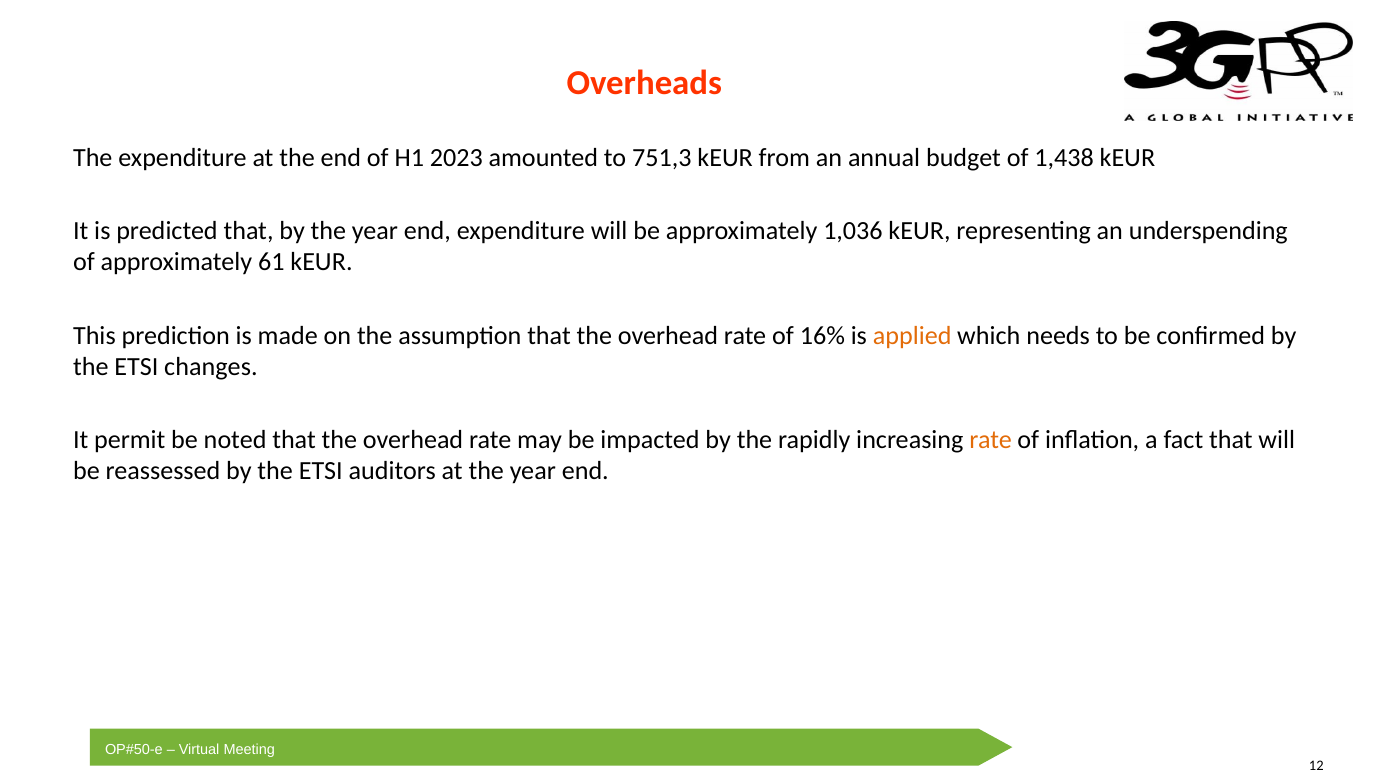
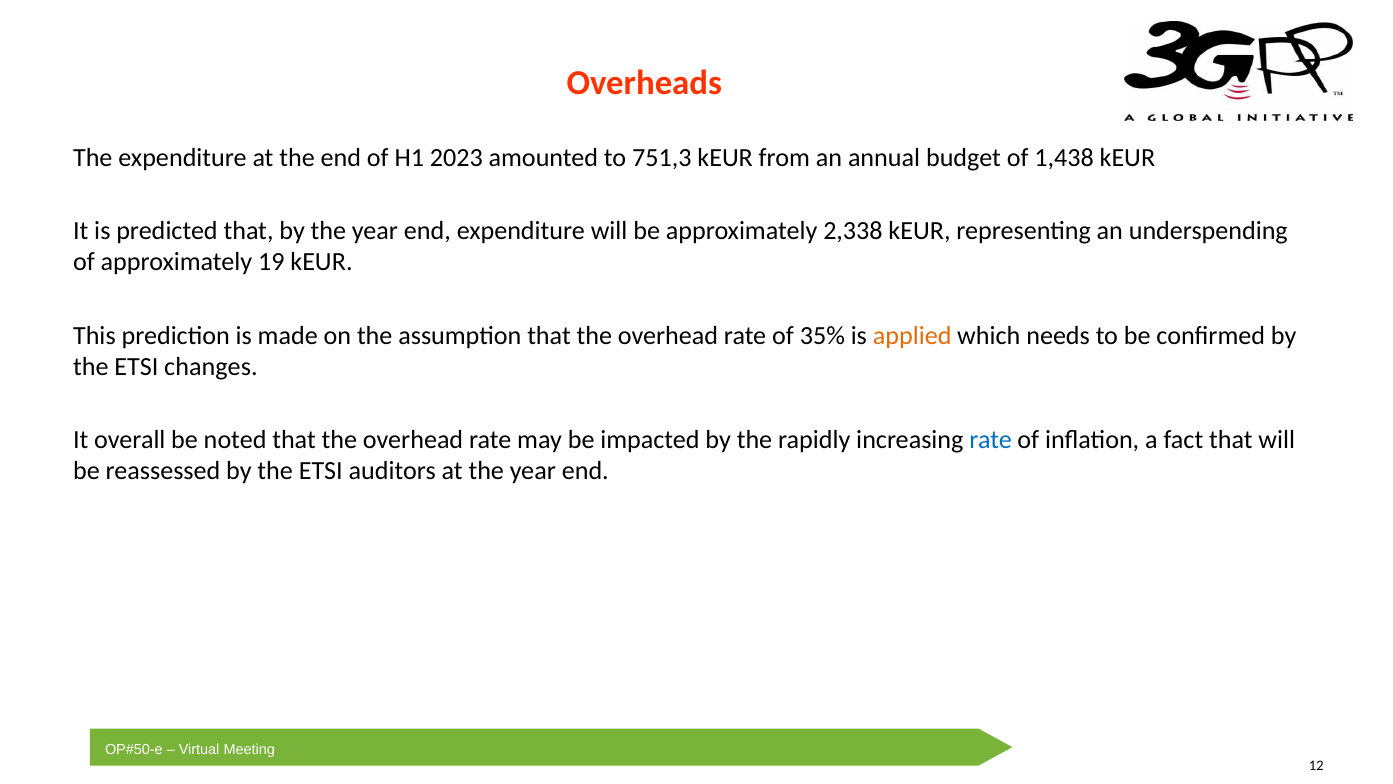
1,036: 1,036 -> 2,338 (853, 231)
61: 61 -> 19 (271, 262)
16%: 16% -> 35% (822, 335)
permit: permit -> overall (130, 440)
rate colour: orange -> blue (991, 440)
